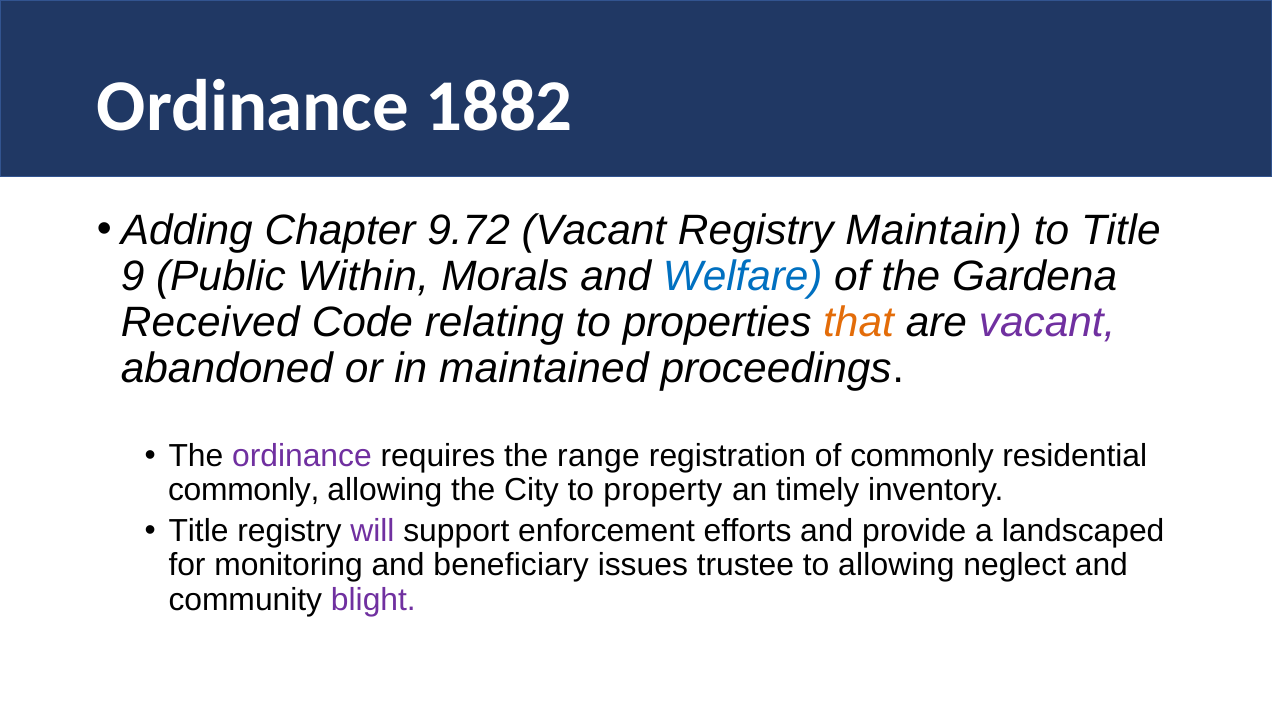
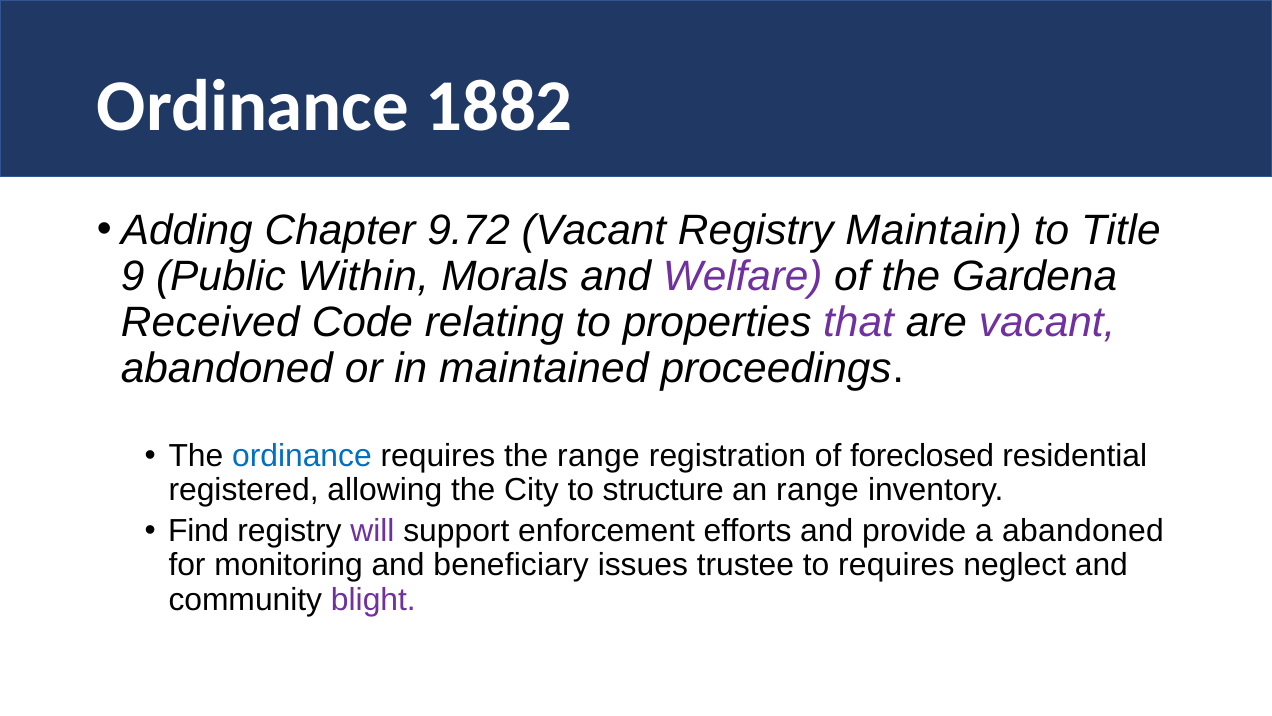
Welfare colour: blue -> purple (743, 276)
that colour: orange -> purple (858, 322)
ordinance colour: purple -> blue (302, 455)
of commonly: commonly -> foreclosed (922, 455)
commonly: commonly -> registered (244, 490)
property: property -> structure (663, 490)
an timely: timely -> range (818, 490)
Title: Title -> Find (199, 531)
a landscaped: landscaped -> abandoned (1083, 531)
to allowing: allowing -> requires (896, 565)
